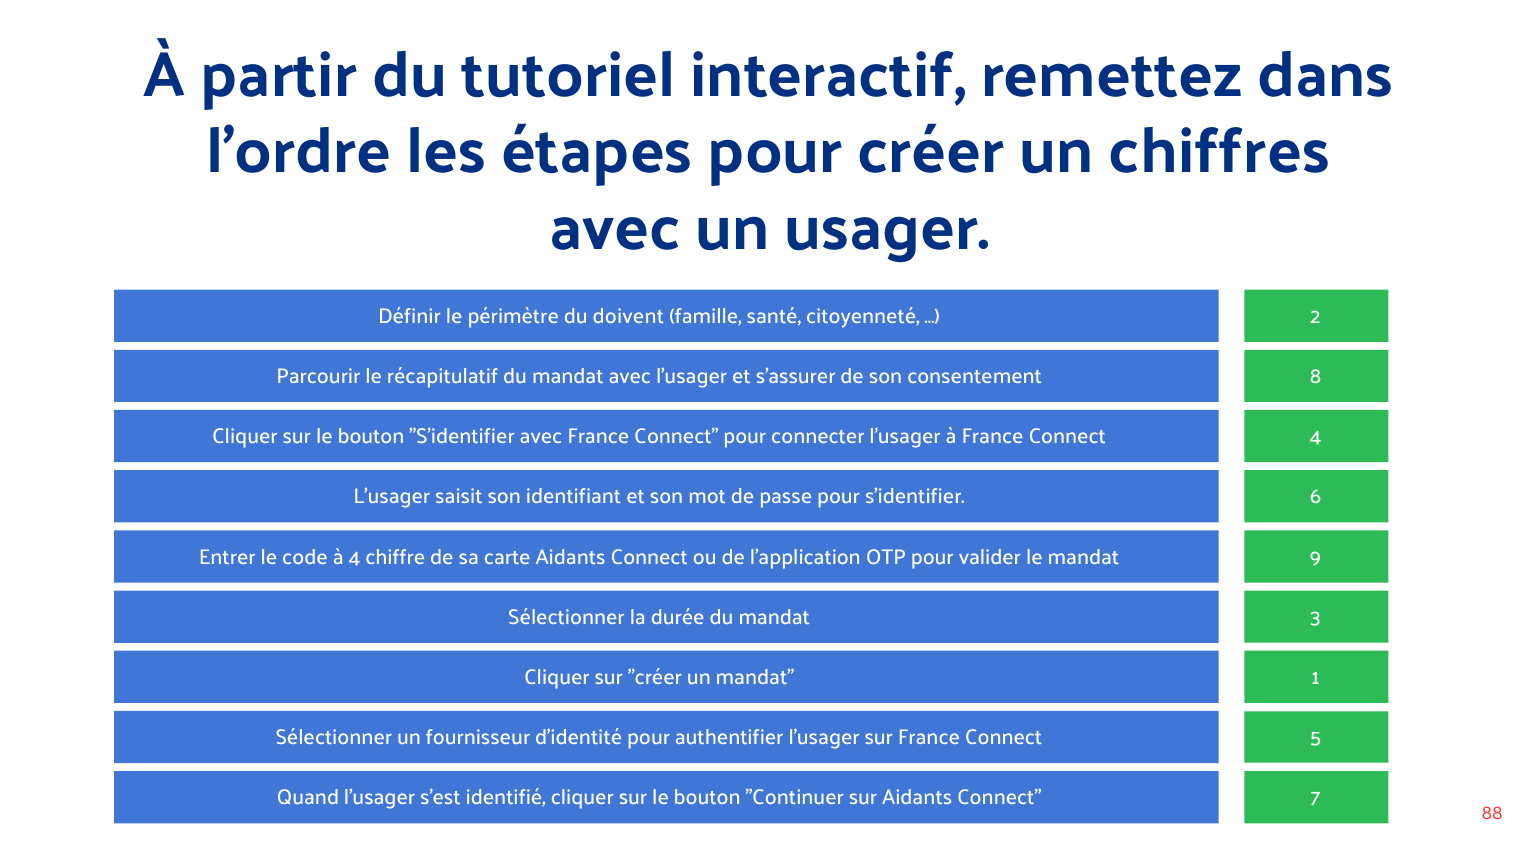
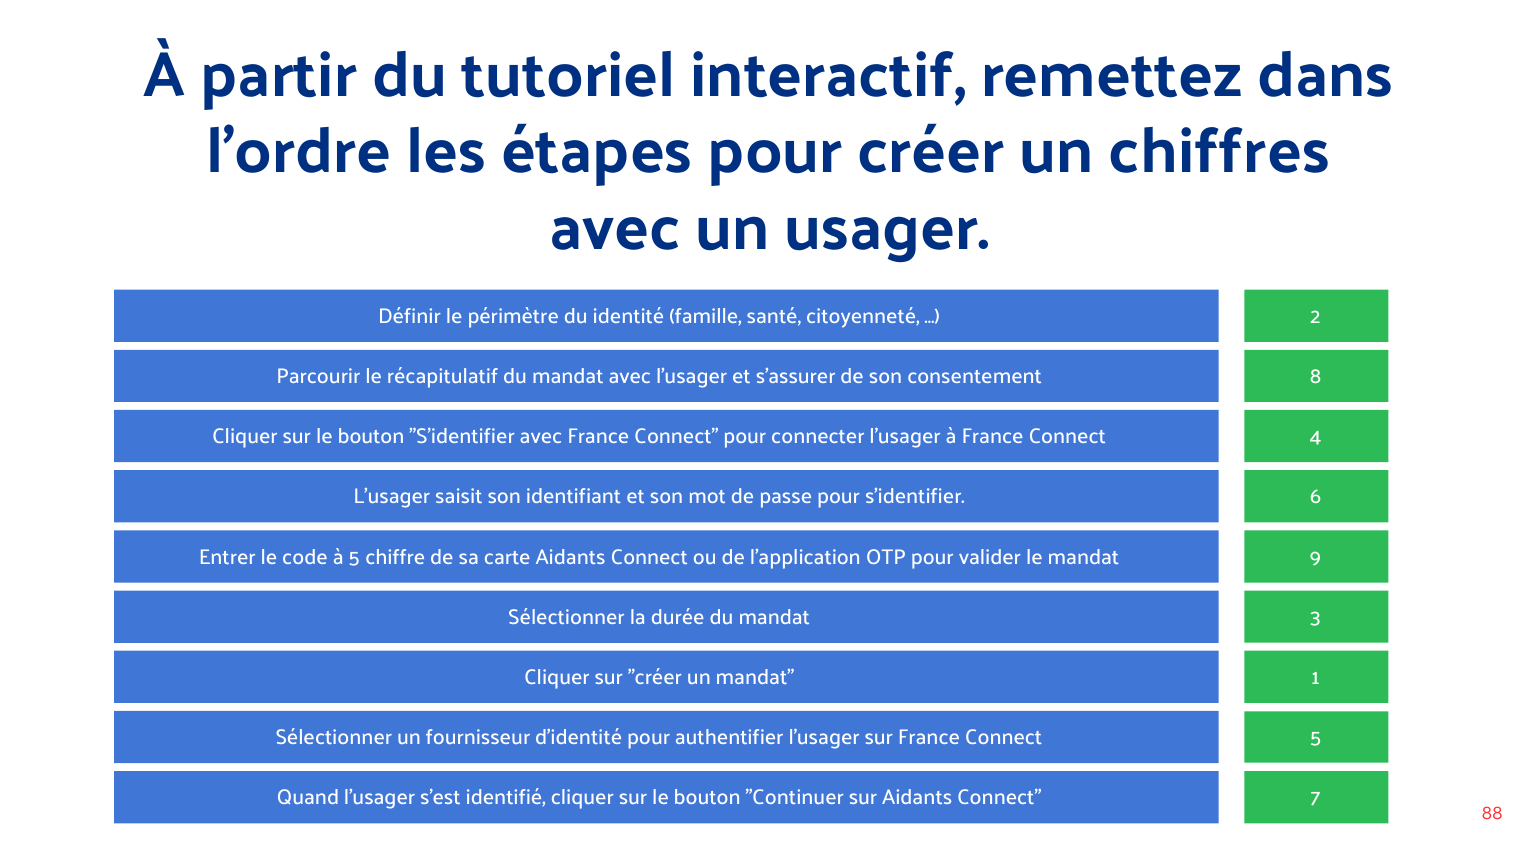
doivent: doivent -> identité (628, 317)
à 4: 4 -> 5 (354, 558)
